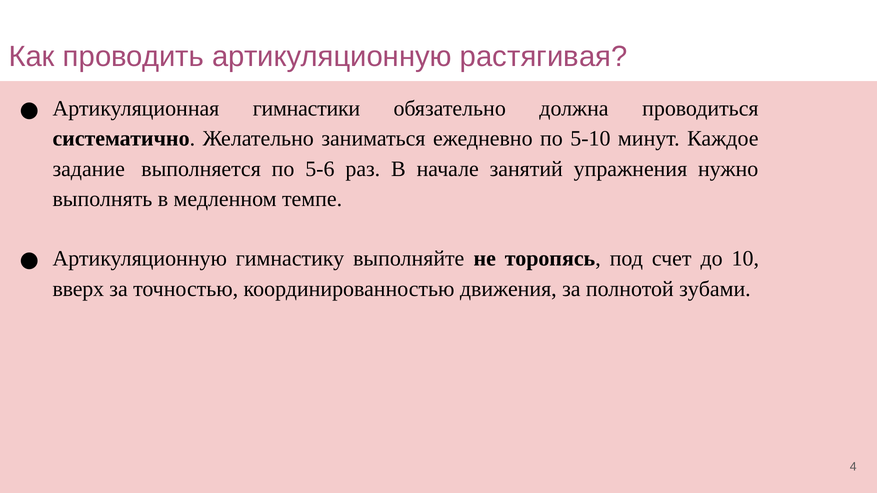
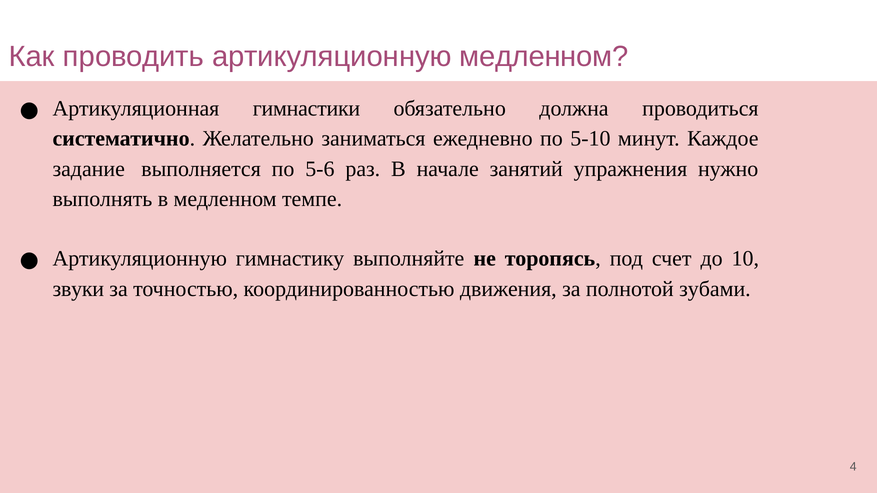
артикуляционную растягивая: растягивая -> медленном (544, 57)
вверх: вверх -> звуки (78, 289)
